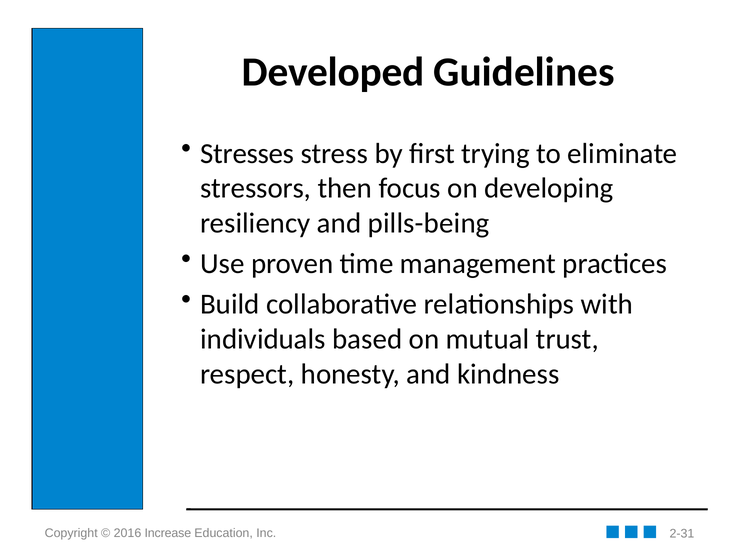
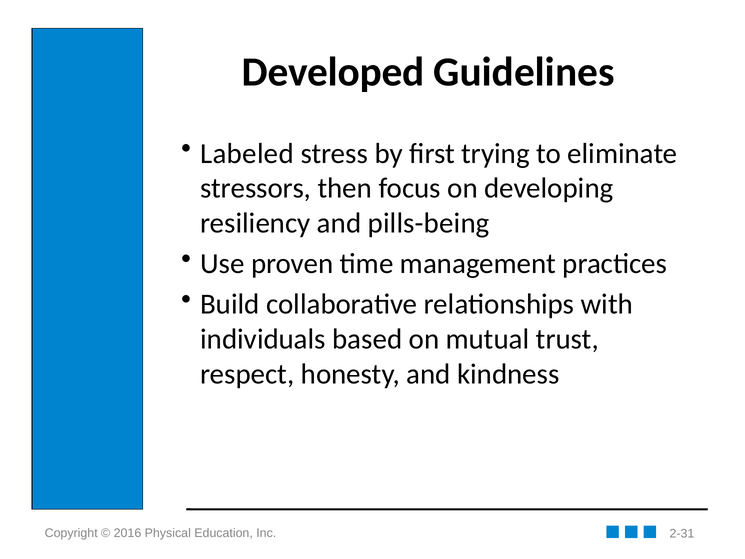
Stresses: Stresses -> Labeled (247, 153)
Increase: Increase -> Physical (168, 533)
